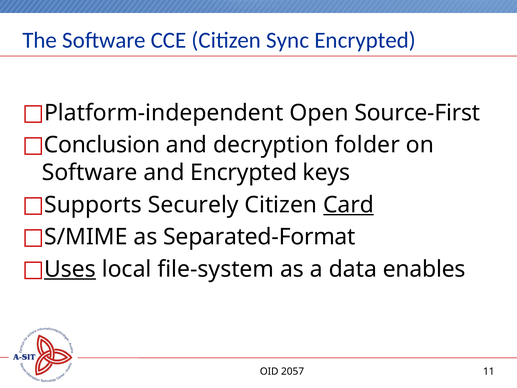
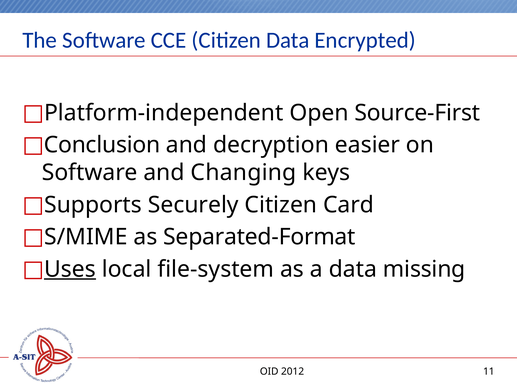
Citizen Sync: Sync -> Data (288, 40)
folder: folder -> easier (367, 145)
and Encrypted: Encrypted -> Changing (244, 173)
Card underline: present -> none (349, 205)
enables: enables -> missing (424, 269)
2057: 2057 -> 2012 (293, 371)
